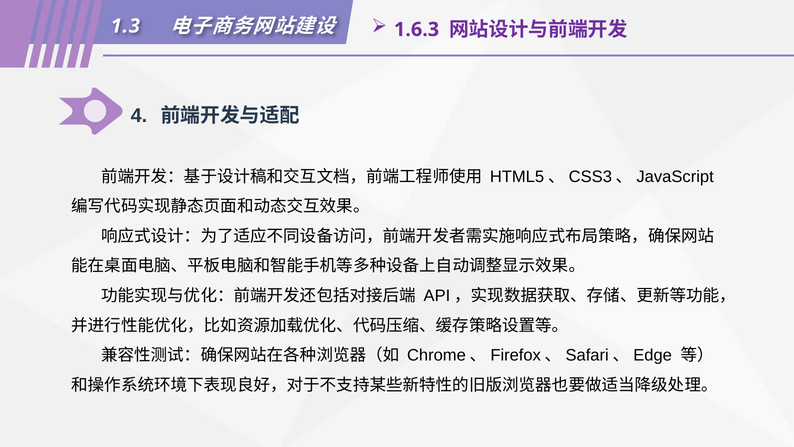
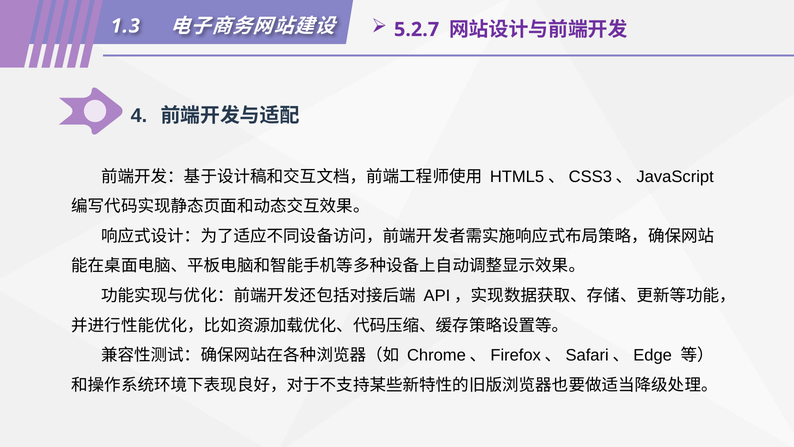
1.6.3: 1.6.3 -> 5.2.7 (417, 29)
